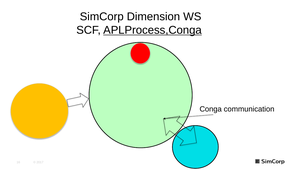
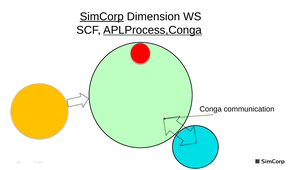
SimCorp underline: none -> present (102, 16)
